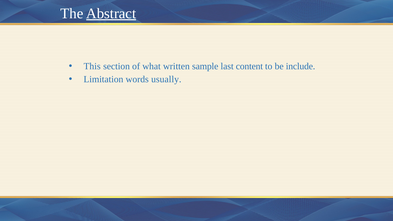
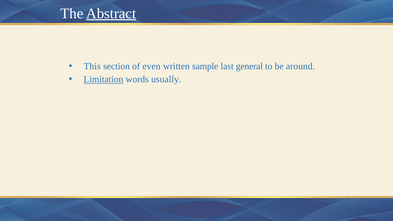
what: what -> even (151, 66)
content: content -> general (249, 66)
include: include -> around (300, 66)
Limitation underline: none -> present (103, 79)
